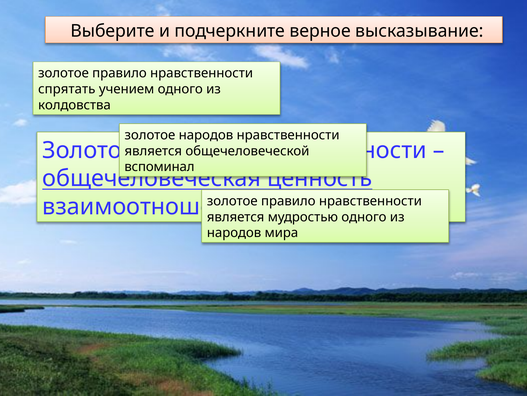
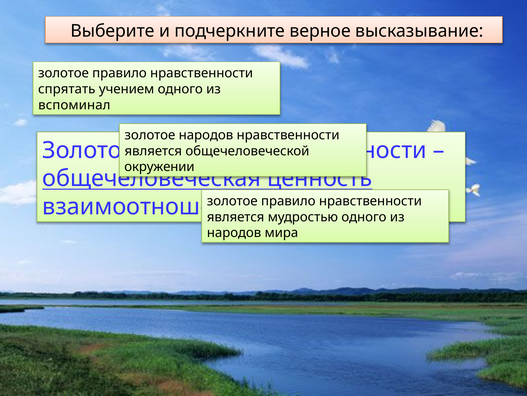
колдовства: колдовства -> вспоминал (74, 105)
вспоминал: вспоминал -> окружении (159, 167)
